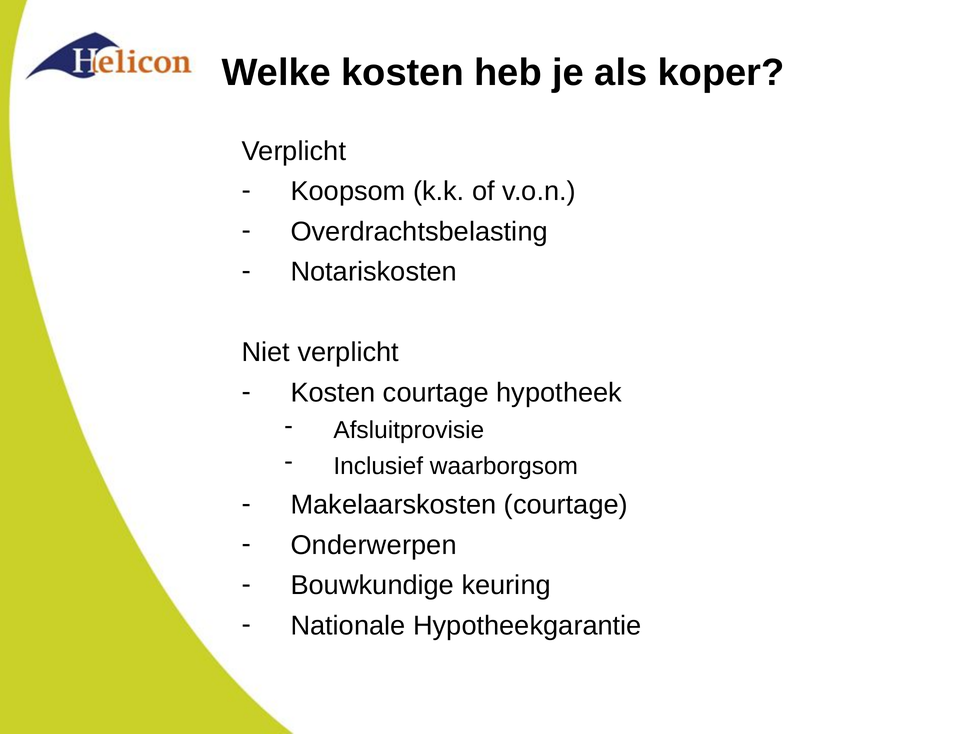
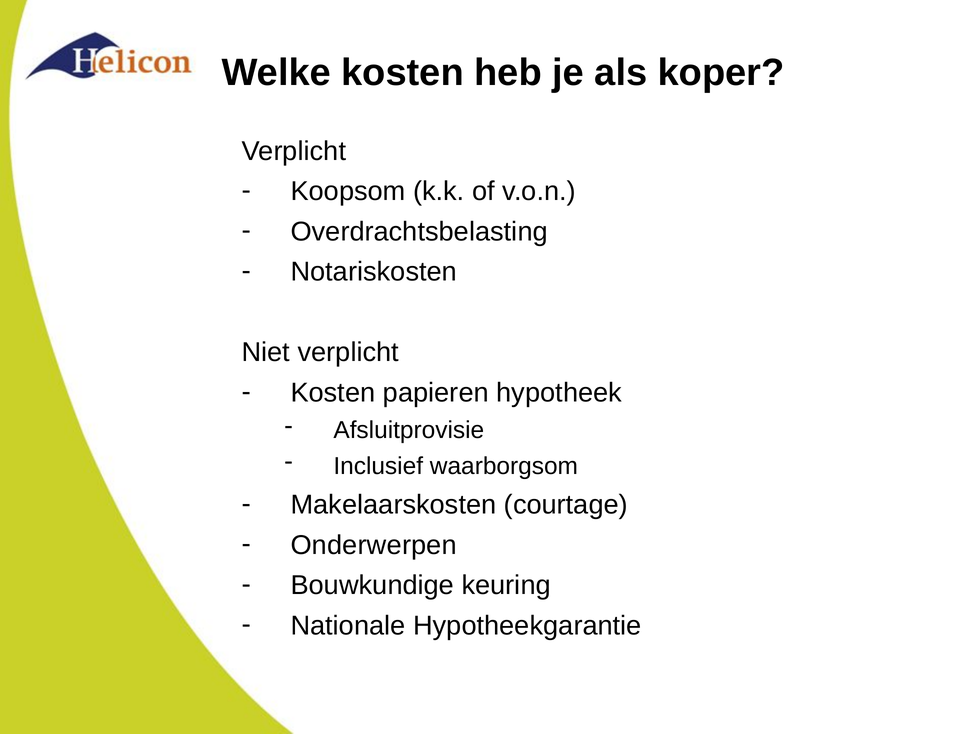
Kosten courtage: courtage -> papieren (436, 393)
